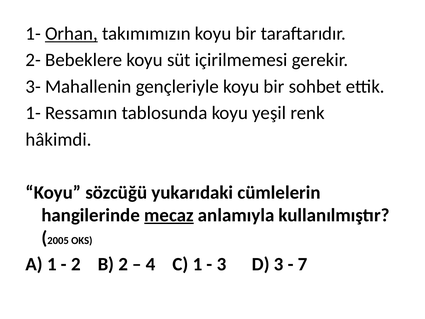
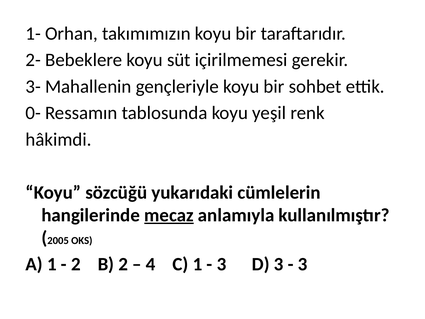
Orhan underline: present -> none (71, 34)
1-: 1- -> 0- (33, 113)
7: 7 -> 3 (303, 264)
